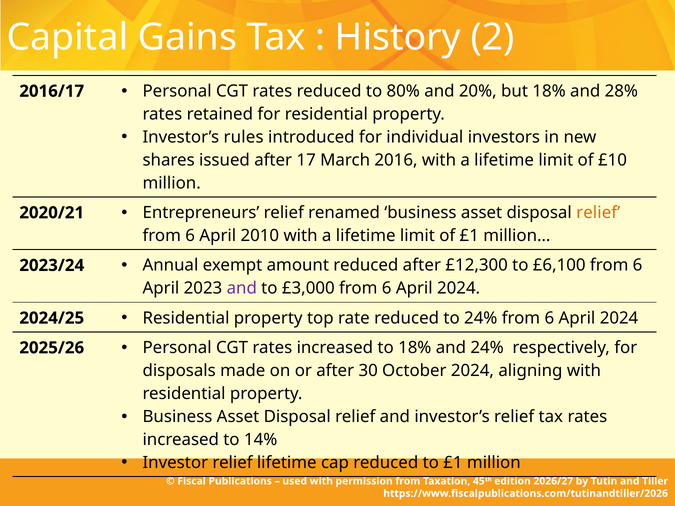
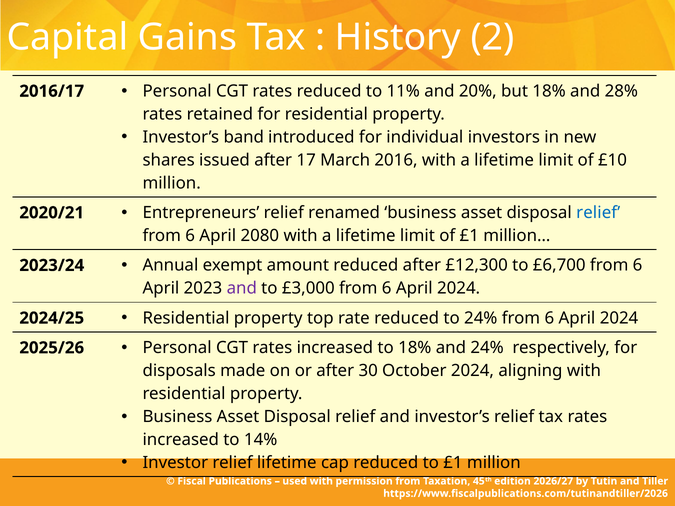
80%: 80% -> 11% (403, 91)
rules: rules -> band (244, 137)
relief colour: orange -> blue (598, 213)
2010: 2010 -> 2080 (260, 236)
£6,100: £6,100 -> £6,700 (559, 266)
